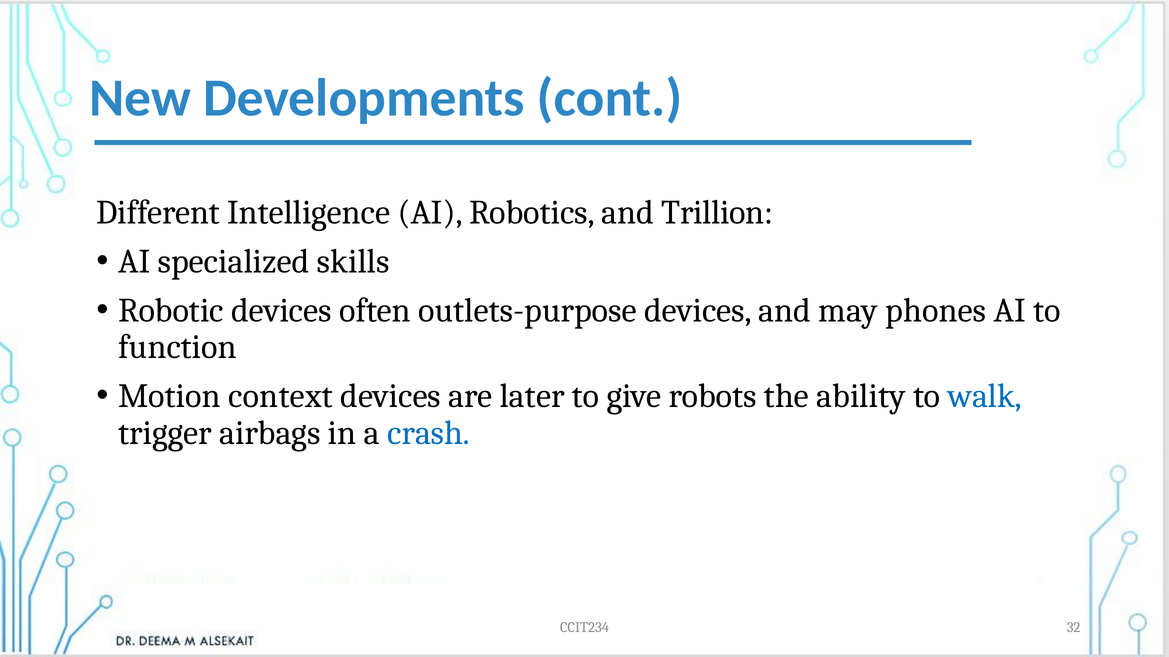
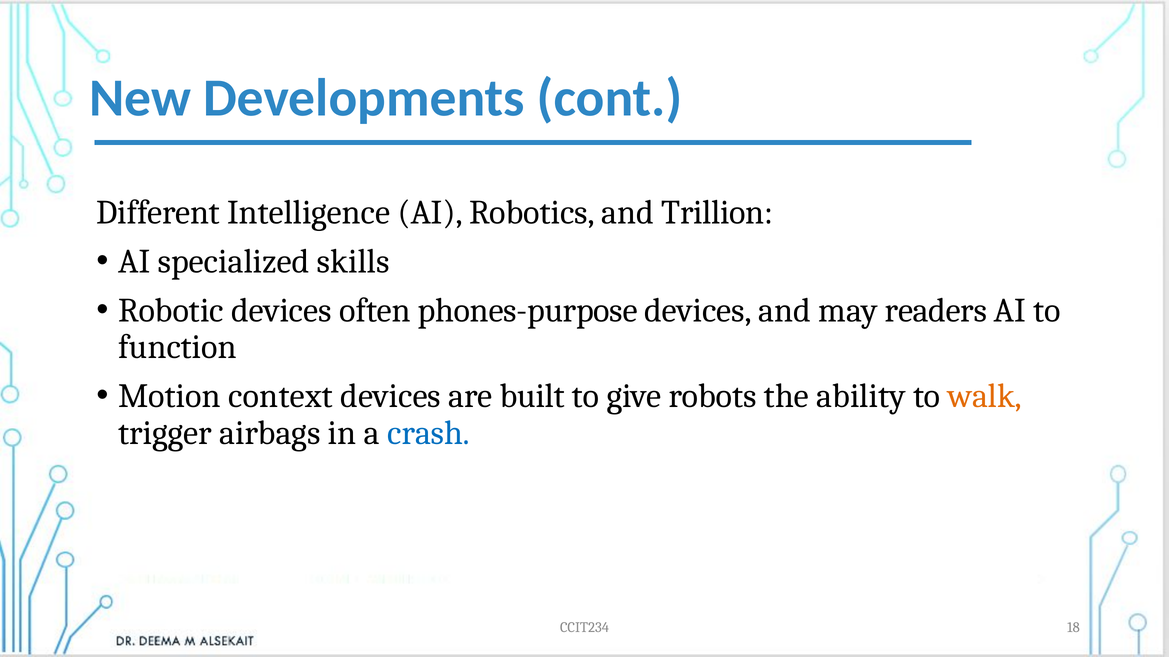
outlets-purpose: outlets-purpose -> phones-purpose (528, 311)
phones: phones -> readers (936, 311)
later: later -> built (532, 396)
walk colour: blue -> orange (985, 396)
32: 32 -> 18 (1073, 628)
